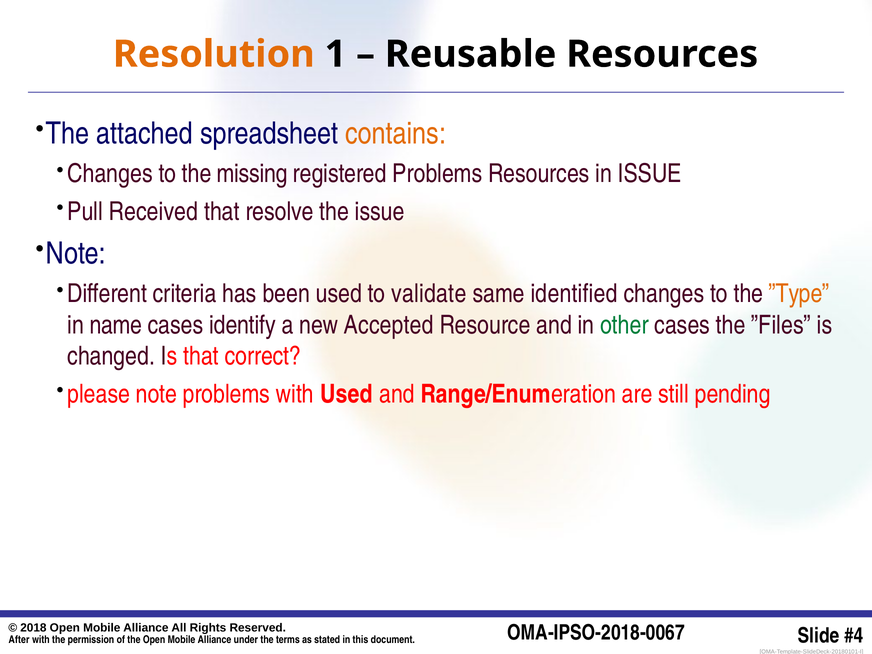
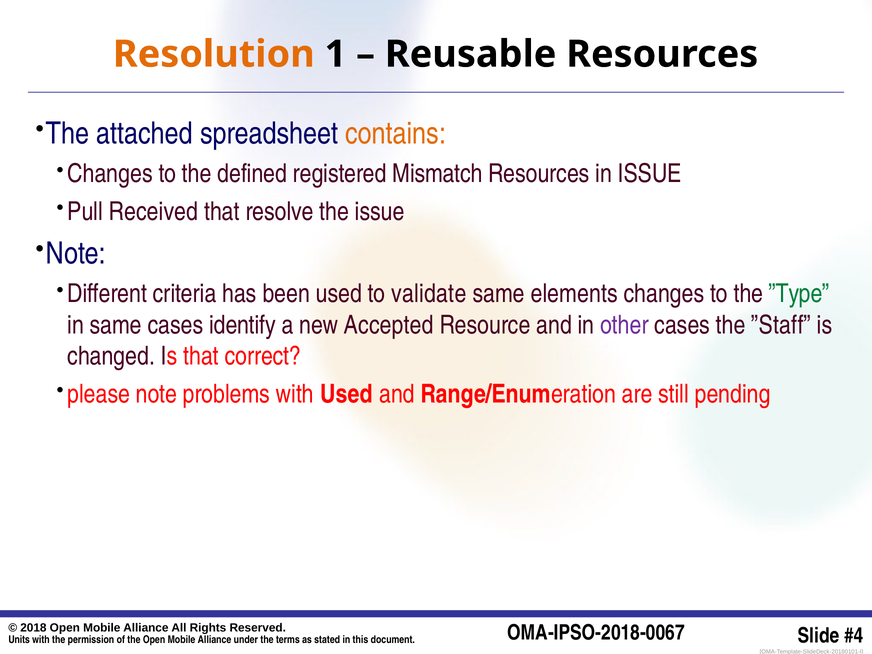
missing: missing -> defined (252, 174)
registered Problems: Problems -> Mismatch (437, 174)
identified: identified -> elements (574, 294)
”Type colour: orange -> green (799, 294)
in name: name -> same (116, 325)
other colour: green -> purple (624, 325)
”Files: ”Files -> ”Staff (781, 325)
After: After -> Units (19, 640)
